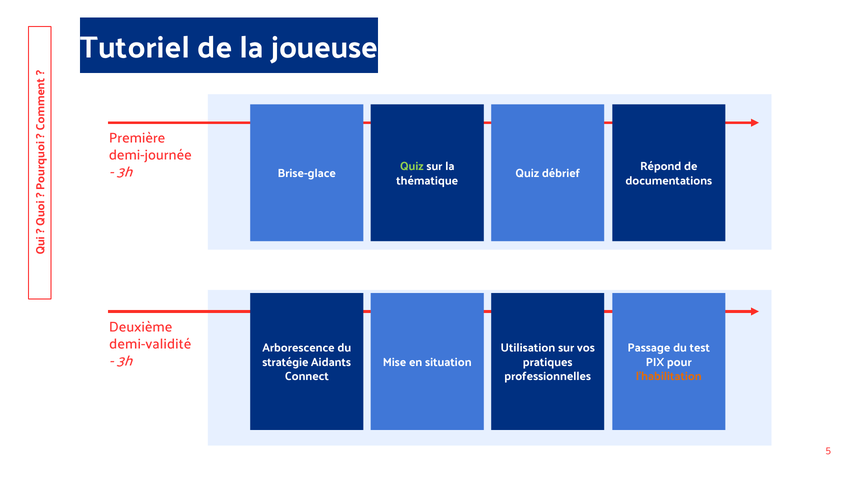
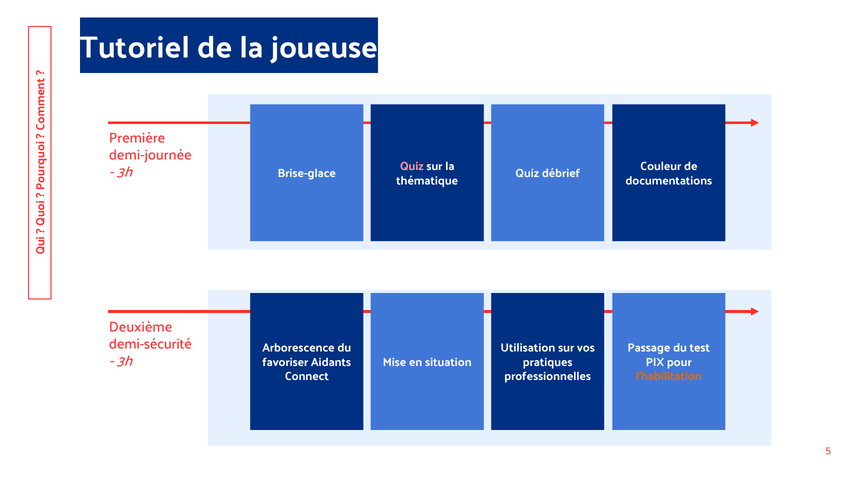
Quiz colour: light green -> pink (412, 166)
Répond: Répond -> Couleur (661, 166)
demi-validité: demi-validité -> demi-sécurité (150, 344)
stratégie: stratégie -> favoriser (285, 362)
